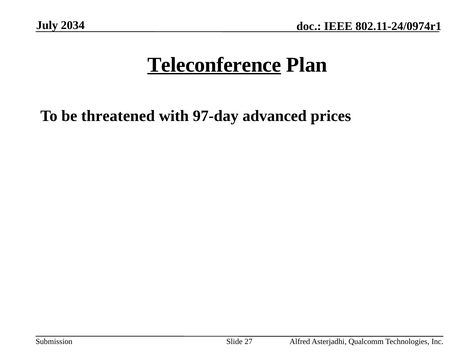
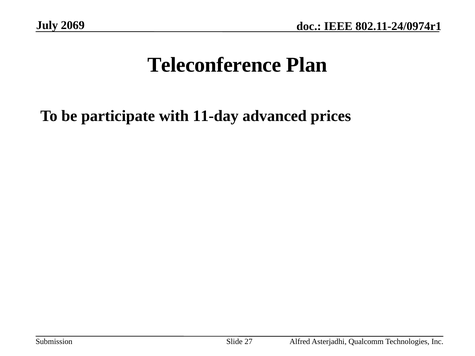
2034: 2034 -> 2069 (73, 25)
Teleconference underline: present -> none (214, 65)
threatened: threatened -> participate (118, 116)
97-day: 97-day -> 11-day (216, 116)
